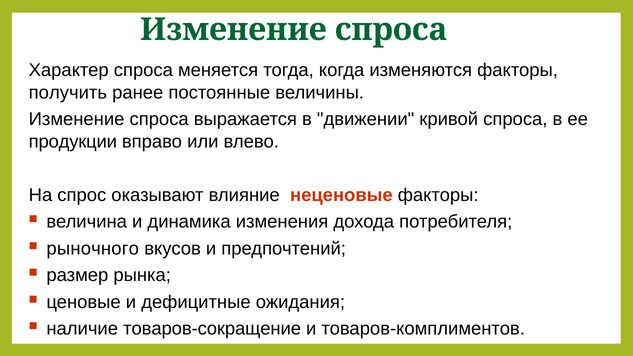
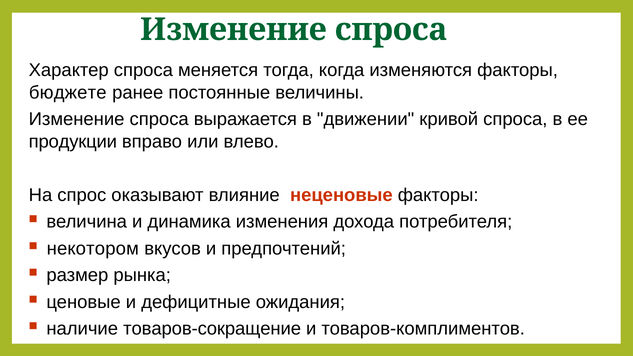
получить: получить -> бюджете (68, 92)
рыночного: рыночного -> некотором (93, 249)
